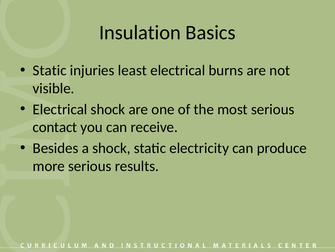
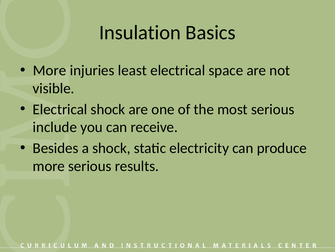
Static: Static -> More (50, 70)
burns: burns -> space (226, 70)
contact: contact -> include (55, 127)
